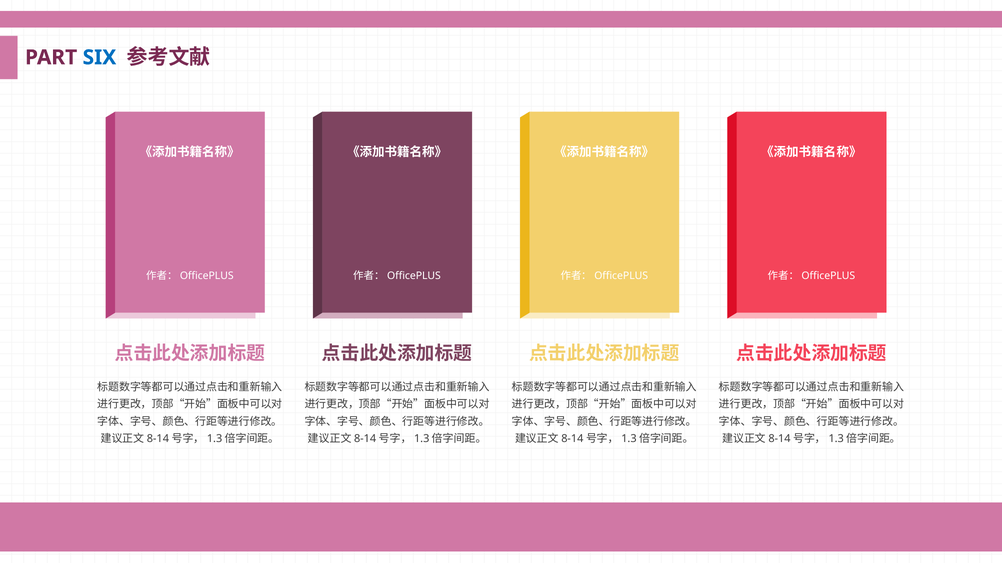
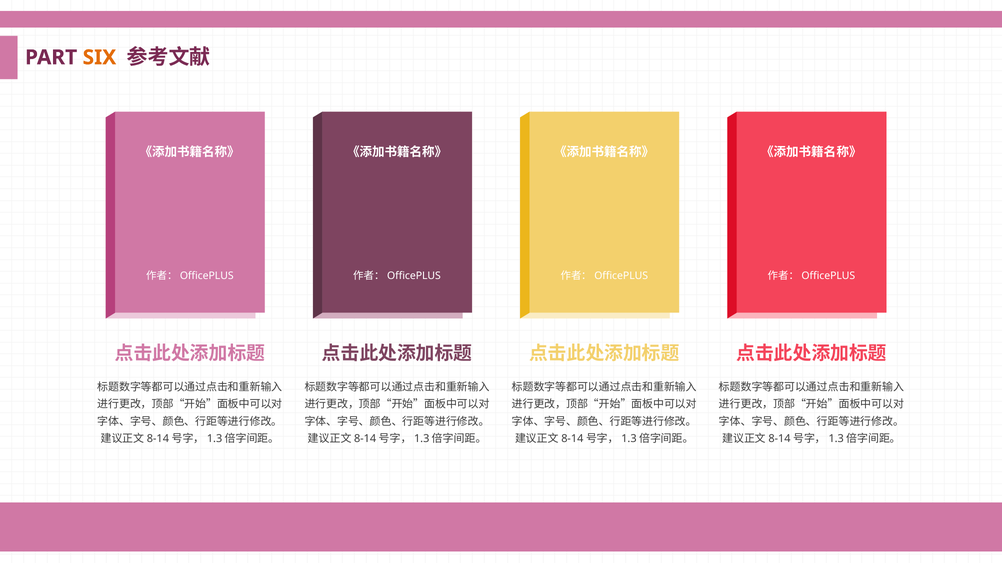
SIX colour: blue -> orange (99, 57)
